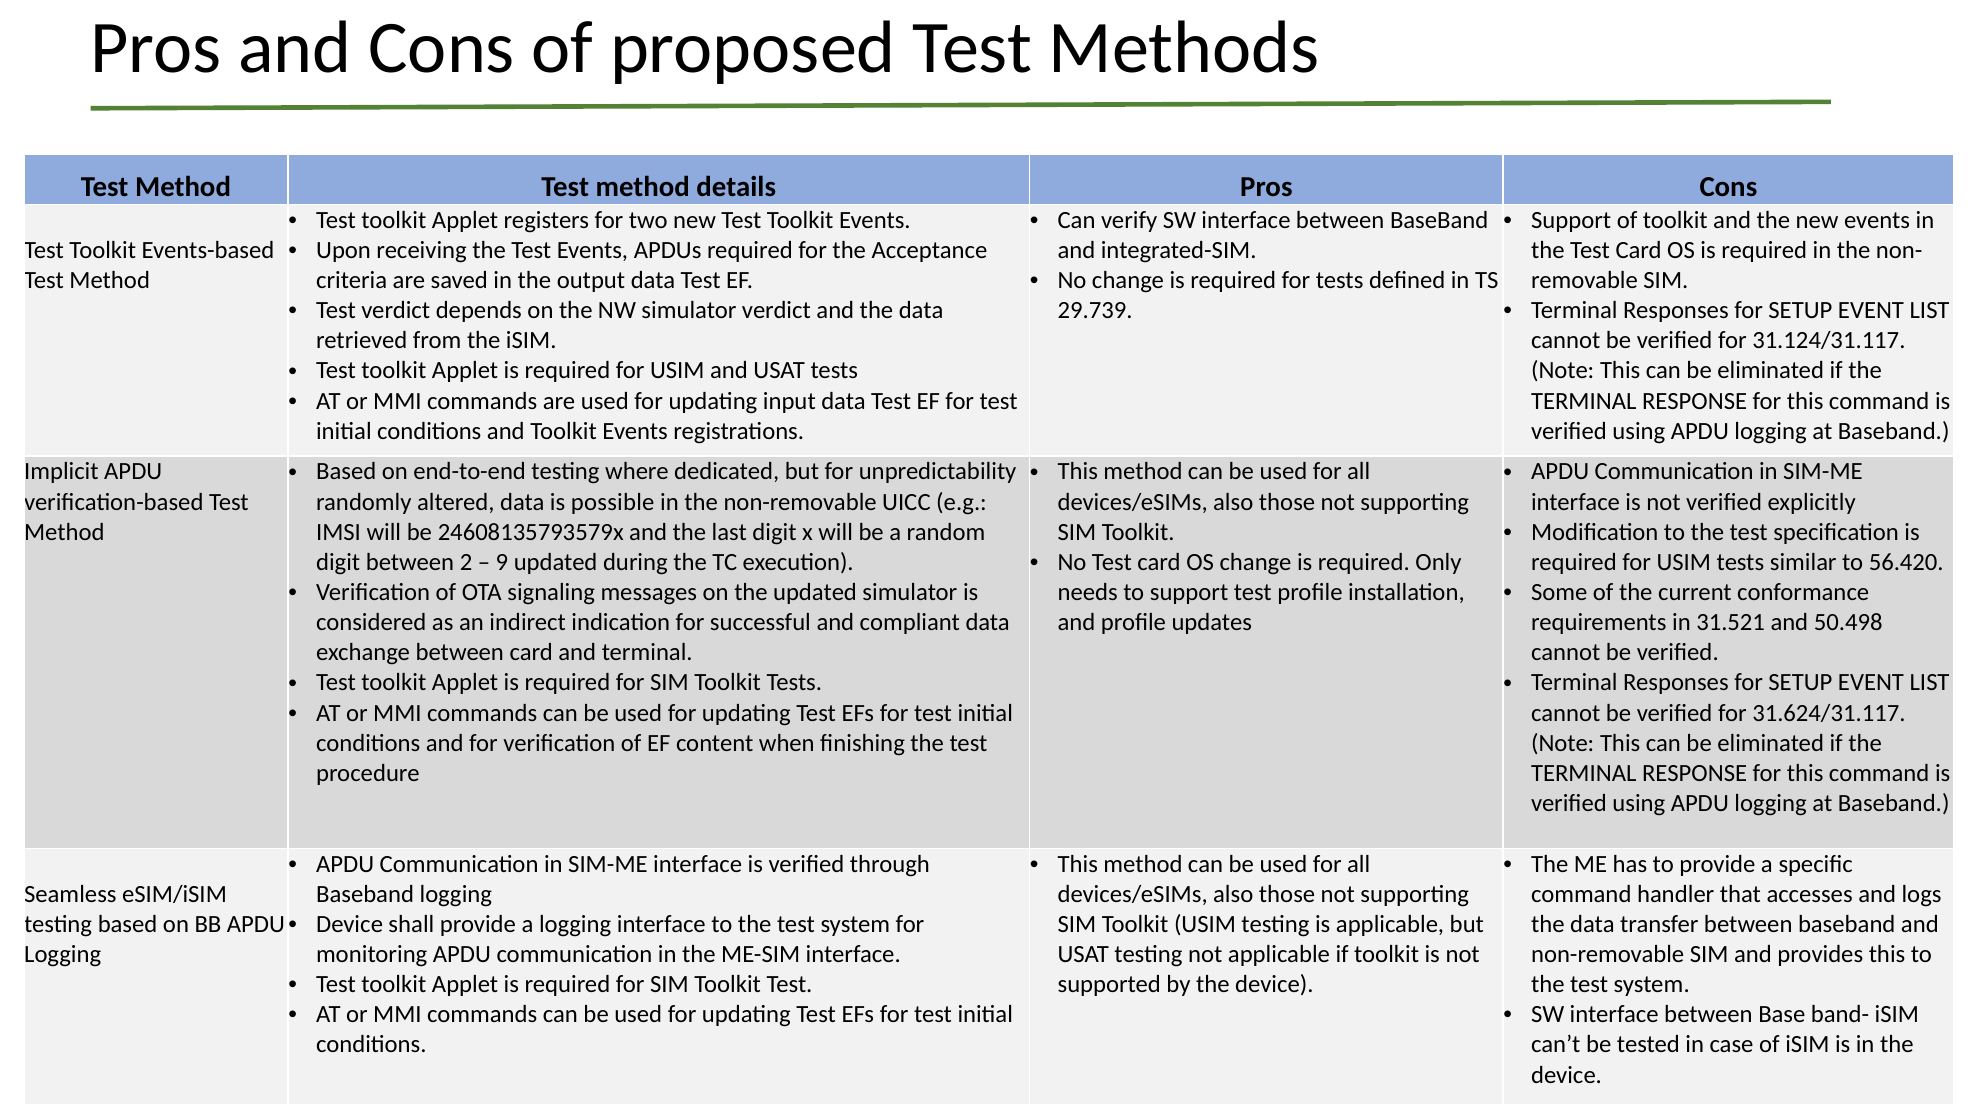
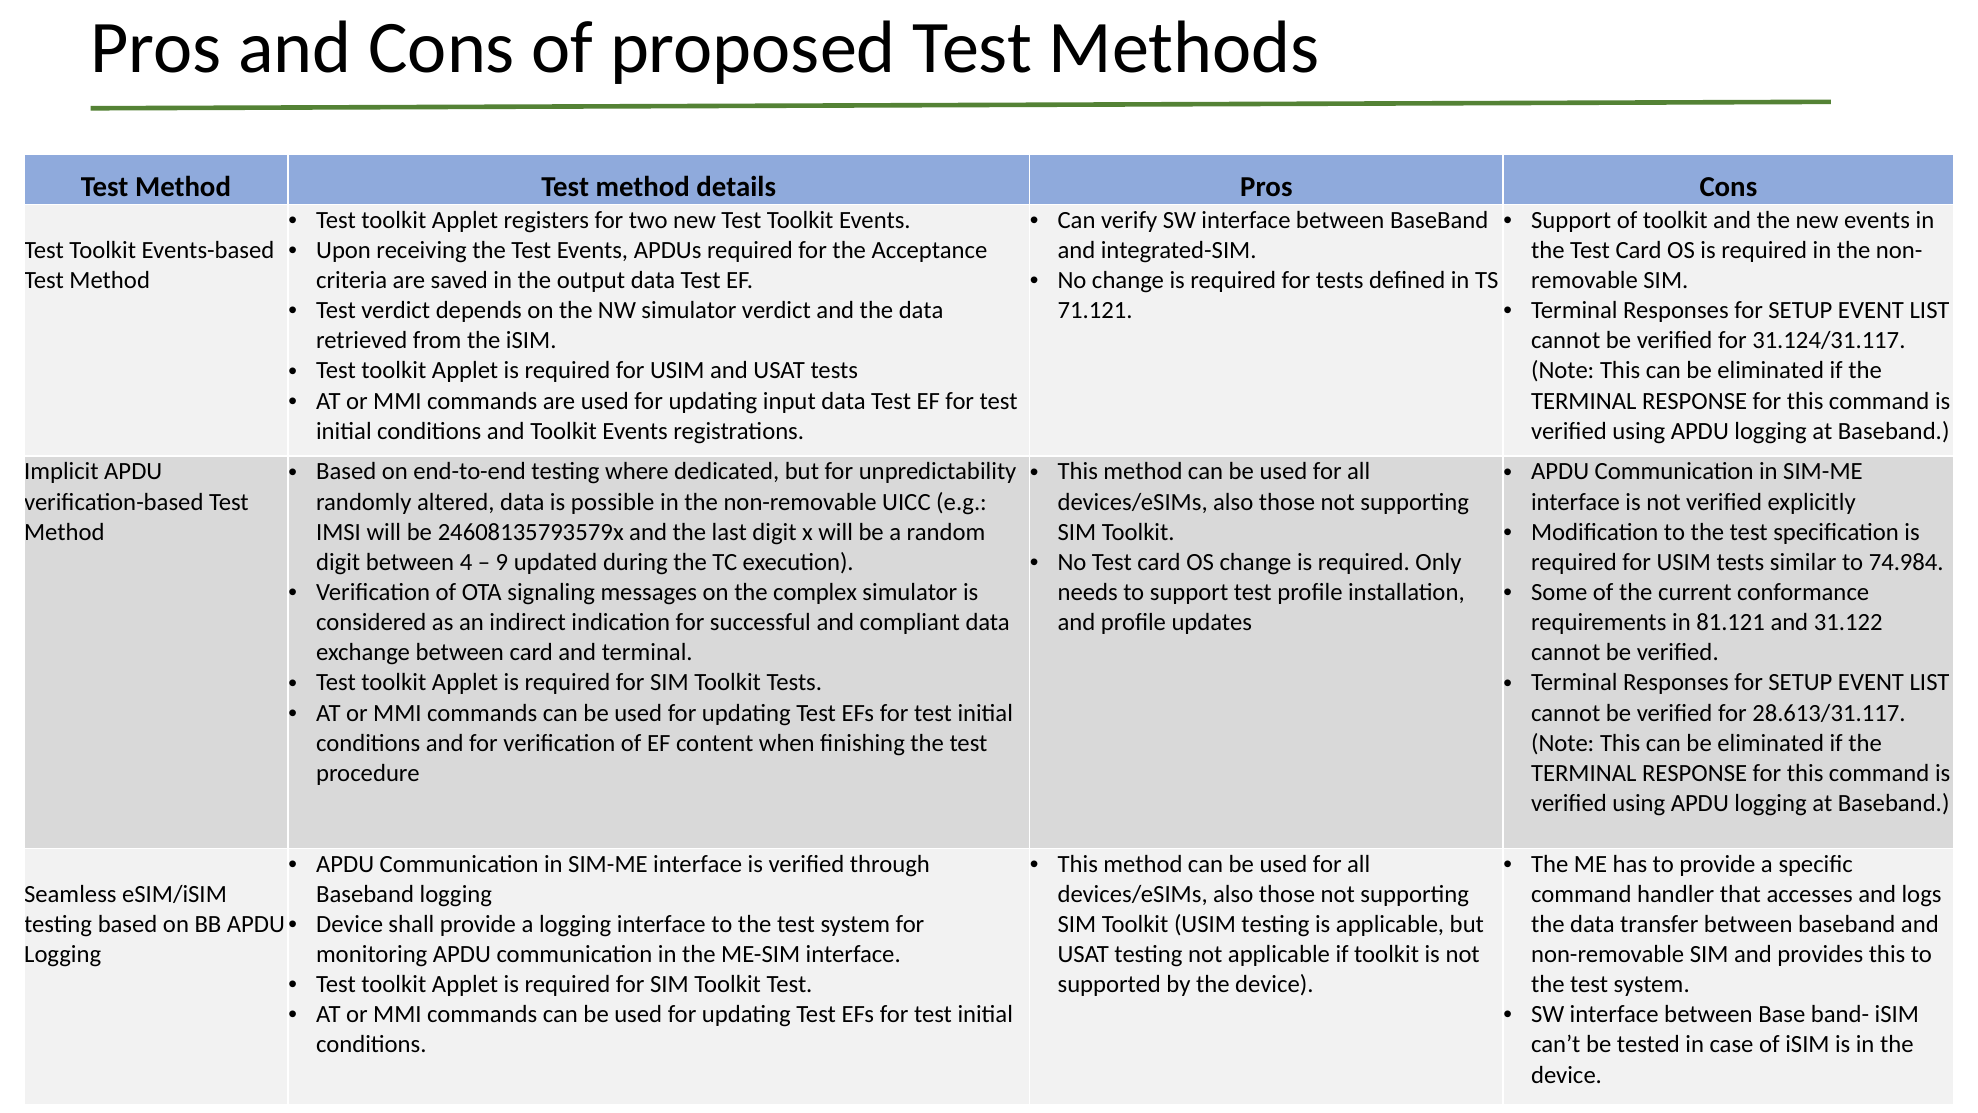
29.739: 29.739 -> 71.121 (1095, 310)
2: 2 -> 4 (466, 562)
56.420: 56.420 -> 74.984 (1906, 562)
the updated: updated -> complex (815, 592)
31.521: 31.521 -> 81.121 (1731, 622)
50.498: 50.498 -> 31.122 (1848, 622)
31.624/31.117: 31.624/31.117 -> 28.613/31.117 (1829, 713)
